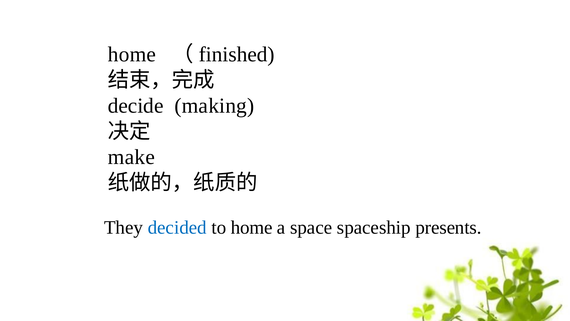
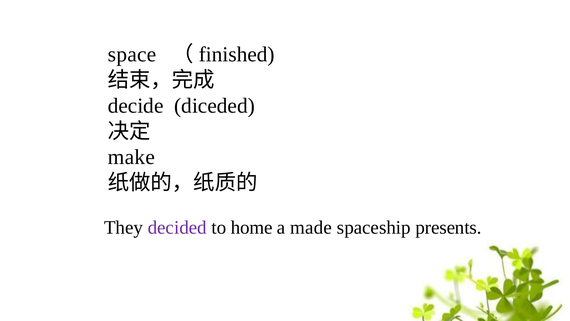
home: home -> space (132, 54)
making: making -> diceded (215, 106)
decided colour: blue -> purple (177, 227)
space: space -> made (311, 227)
